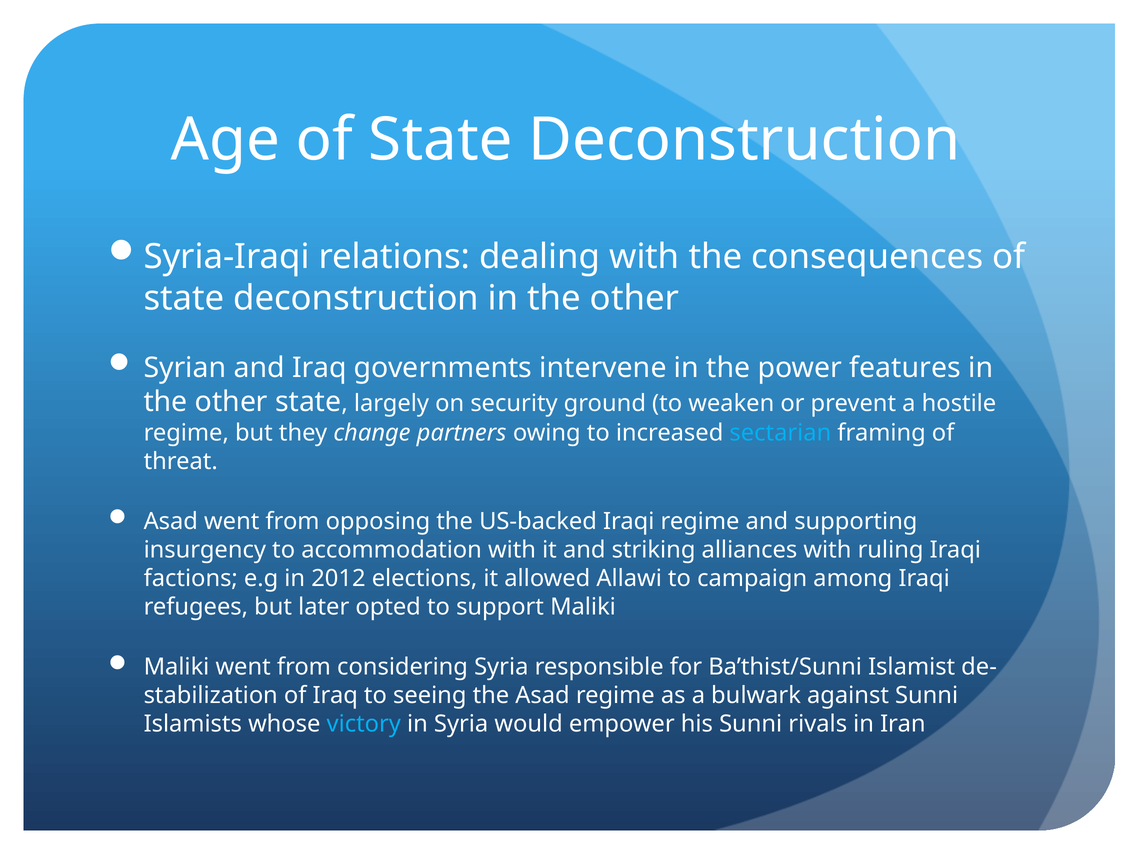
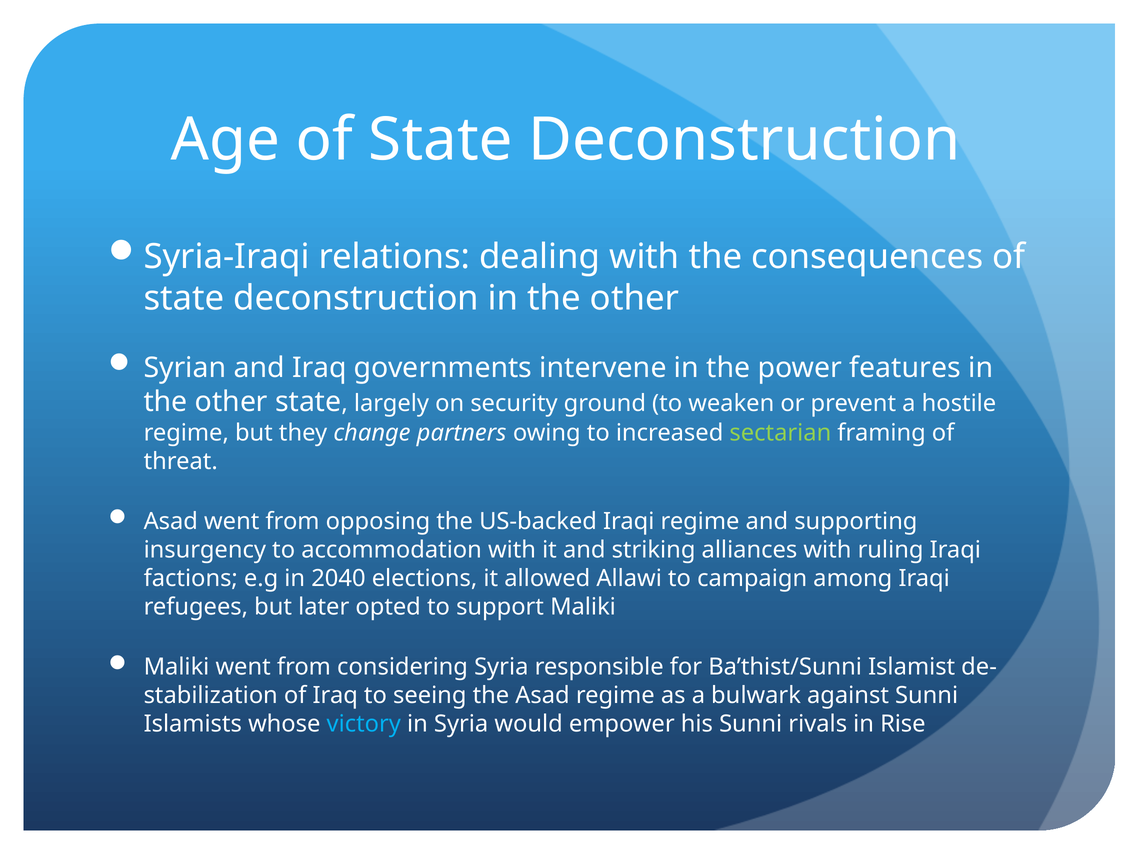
sectarian colour: light blue -> light green (780, 433)
2012: 2012 -> 2040 (338, 578)
Iran: Iran -> Rise (903, 724)
